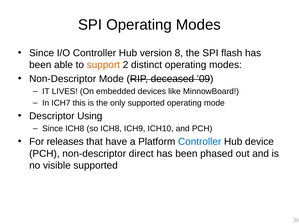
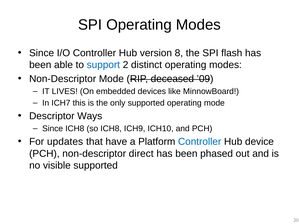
support colour: orange -> blue (103, 65)
Using: Using -> Ways (90, 116)
releases: releases -> updates (65, 142)
